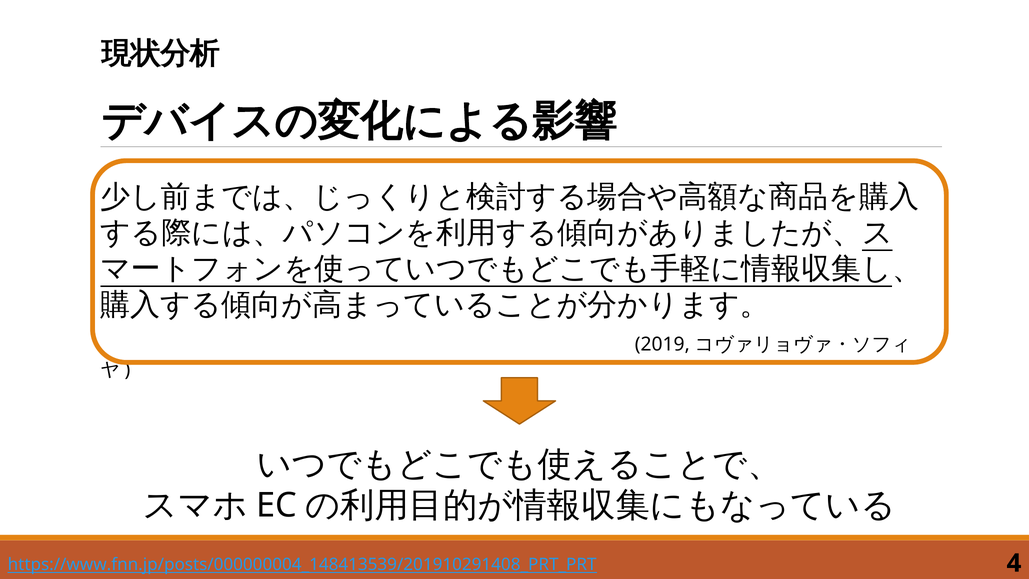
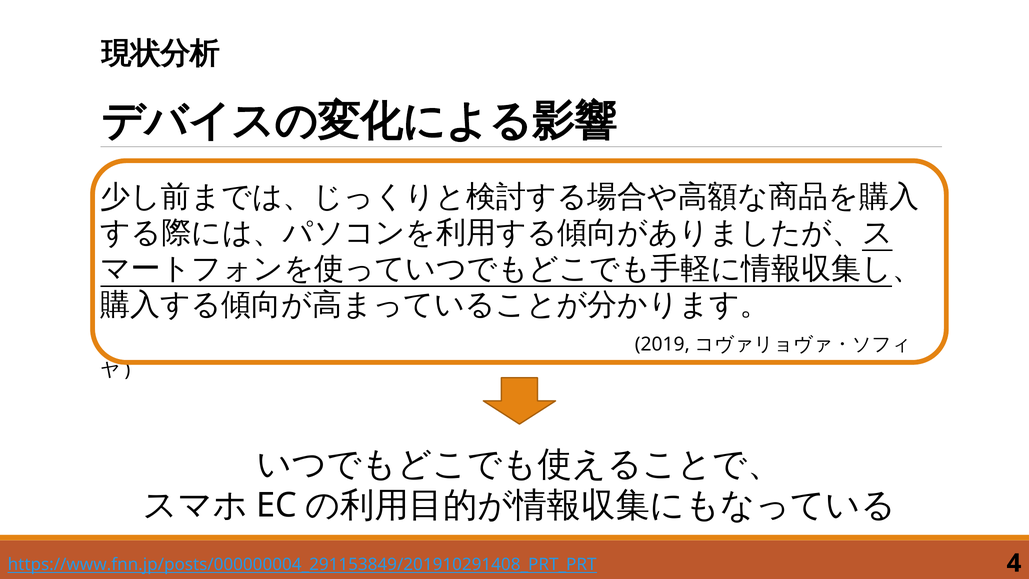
https://www.fnn.jp/posts/000000004_148413539/201910291408_PRT_PRT: https://www.fnn.jp/posts/000000004_148413539/201910291408_PRT_PRT -> https://www.fnn.jp/posts/000000004_291153849/201910291408_PRT_PRT (302, 564)
